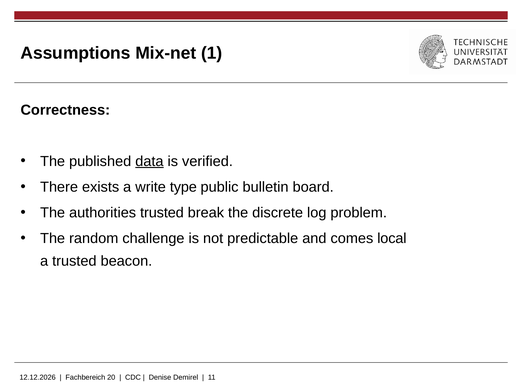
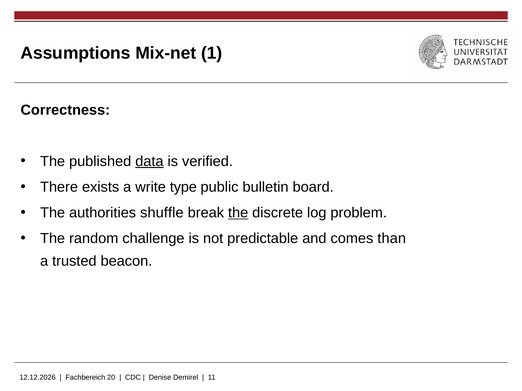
authorities trusted: trusted -> shuffle (162, 213)
the underline: none -> present (238, 213)
local: local -> than (392, 239)
